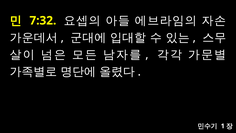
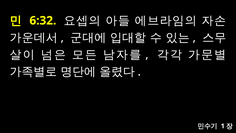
7:32: 7:32 -> 6:32 (43, 21)
